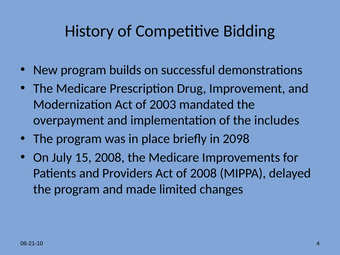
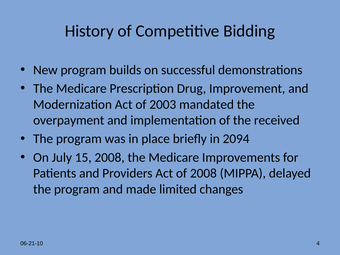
includes: includes -> received (277, 120)
2098: 2098 -> 2094 (236, 139)
